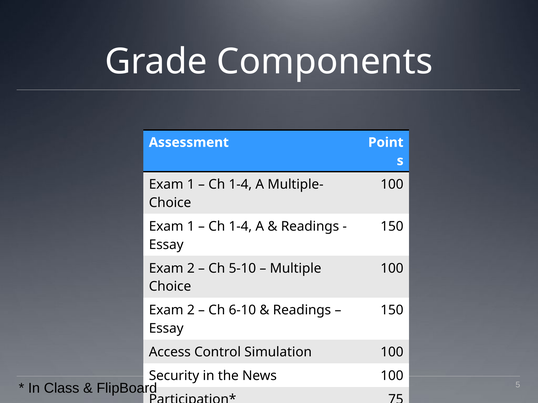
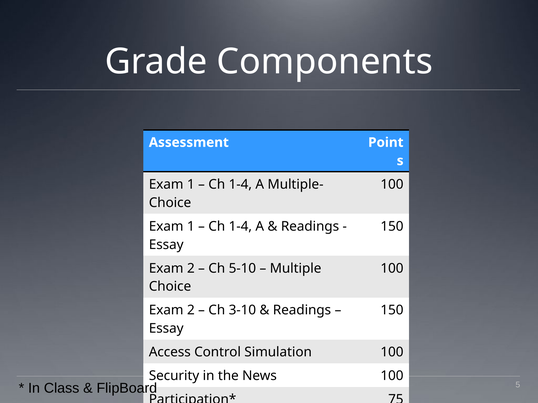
6-10: 6-10 -> 3-10 (242, 311)
